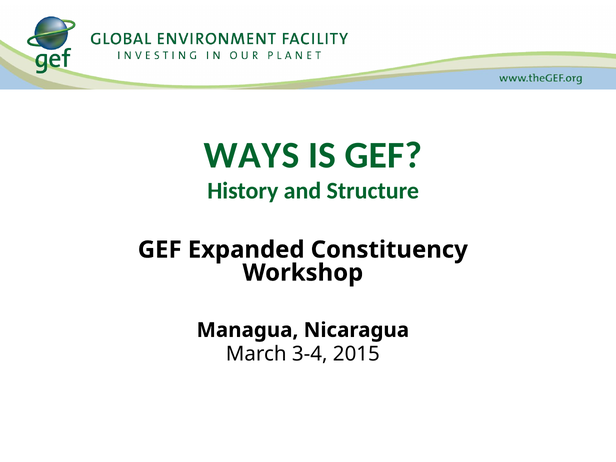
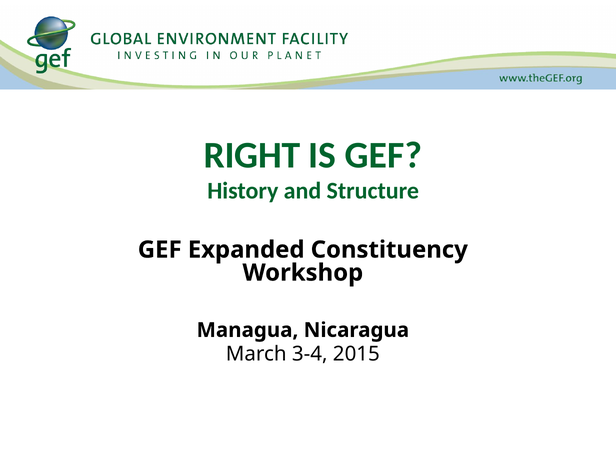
WAYS: WAYS -> RIGHT (252, 155)
